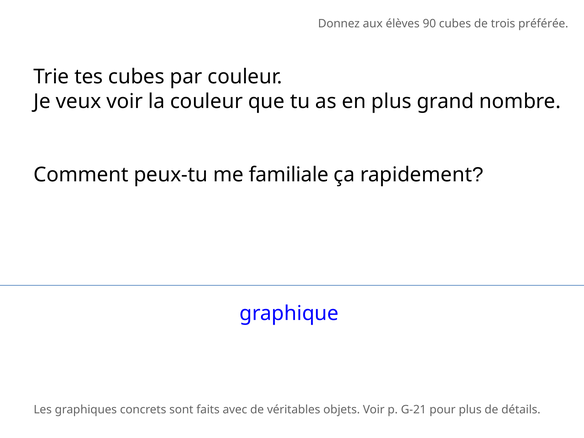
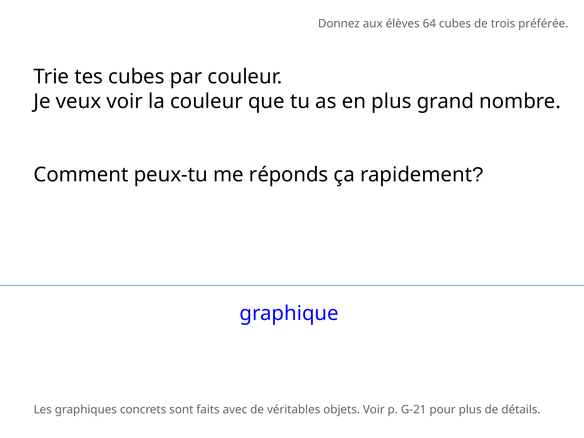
90: 90 -> 64 (429, 24)
familiale: familiale -> réponds (289, 175)
